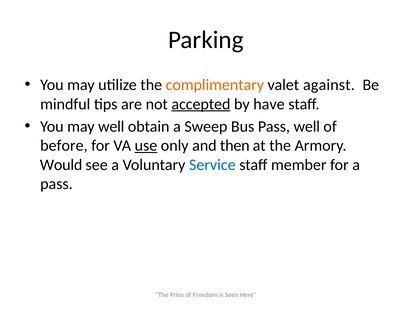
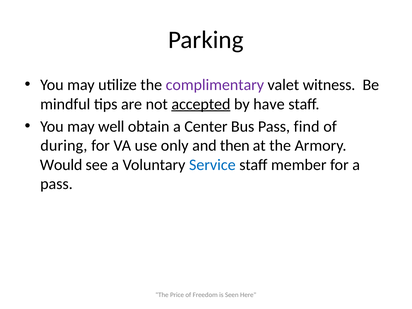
complimentary colour: orange -> purple (215, 85)
against: against -> witness (329, 85)
Sweep: Sweep -> Center (206, 126)
Pass well: well -> find (307, 126)
before: before -> during (64, 146)
use underline: present -> none (146, 146)
